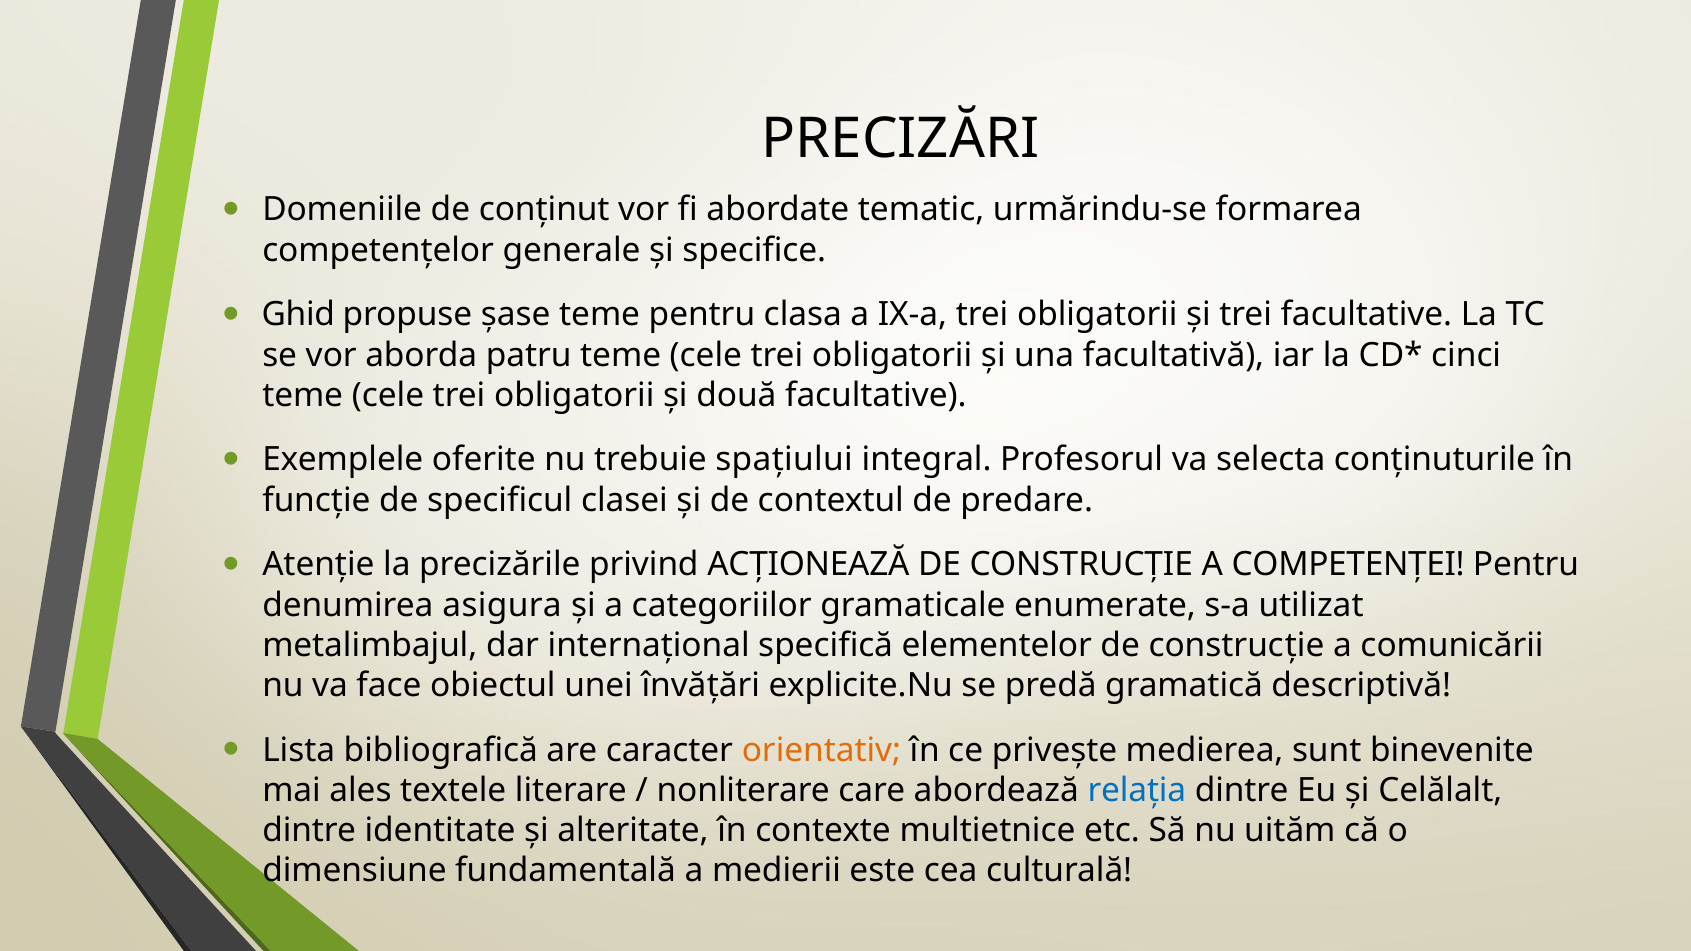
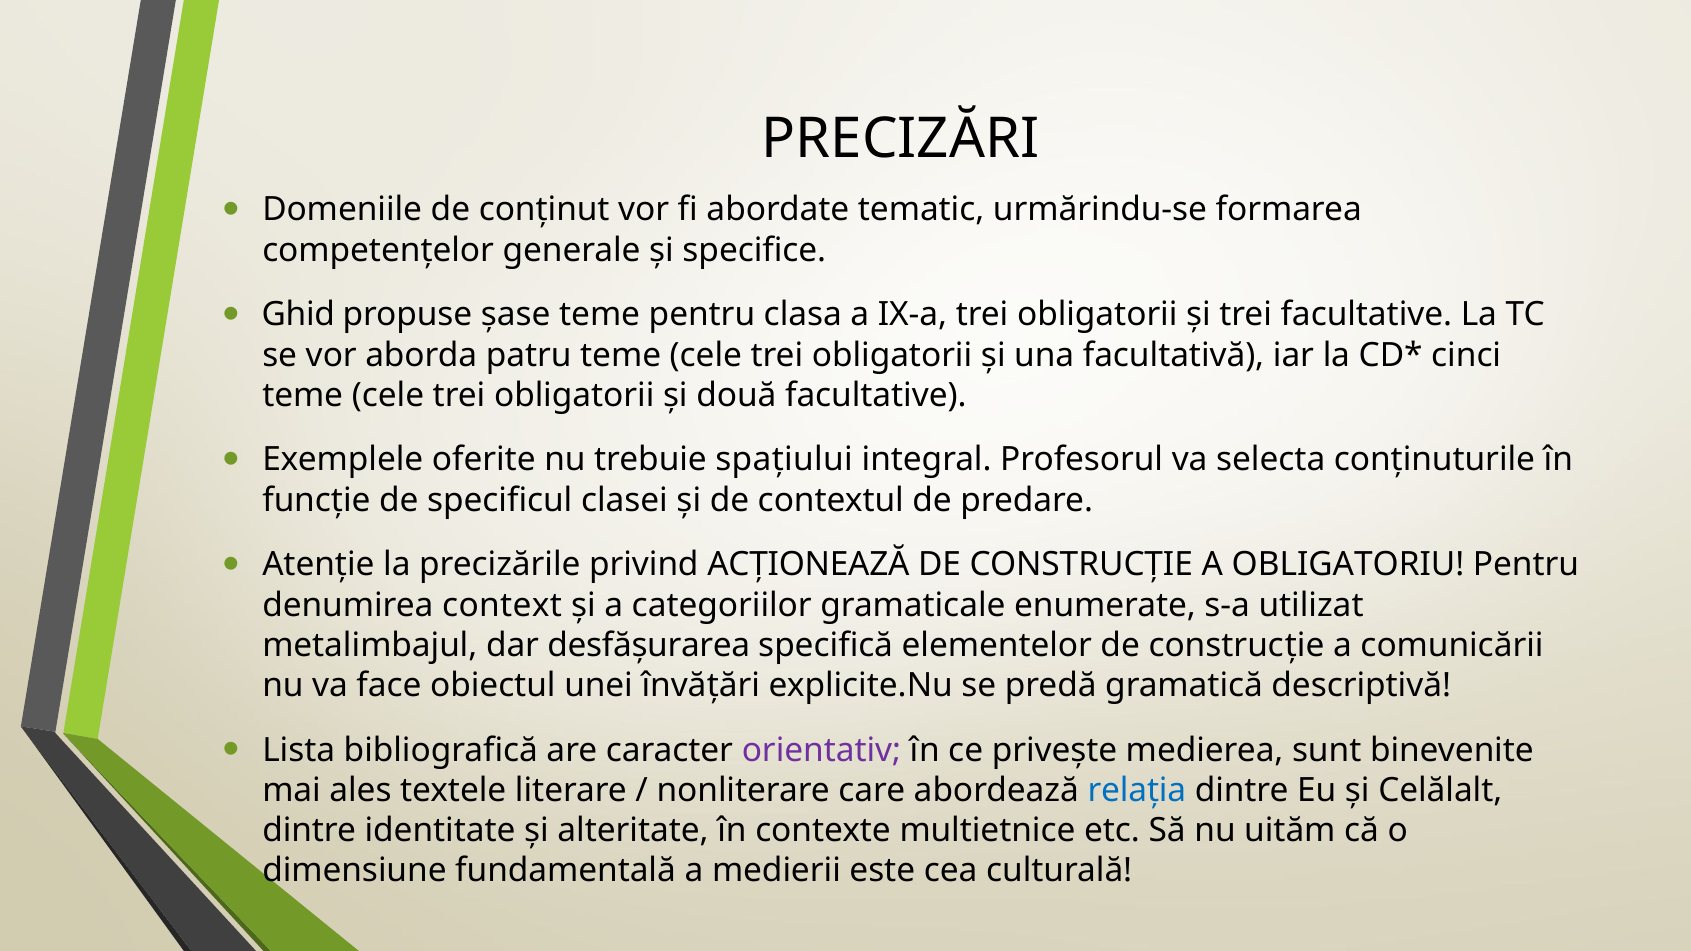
COMPETENȚEI: COMPETENȚEI -> OBLIGATORIU (1348, 565)
asigura: asigura -> context (502, 605)
internațional: internațional -> desfășurarea (649, 645)
orientativ colour: orange -> purple (821, 750)
